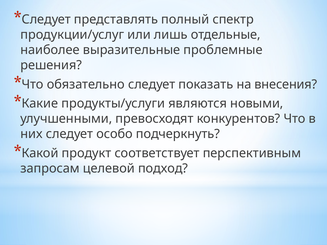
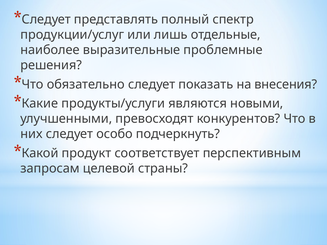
подход: подход -> страны (163, 169)
